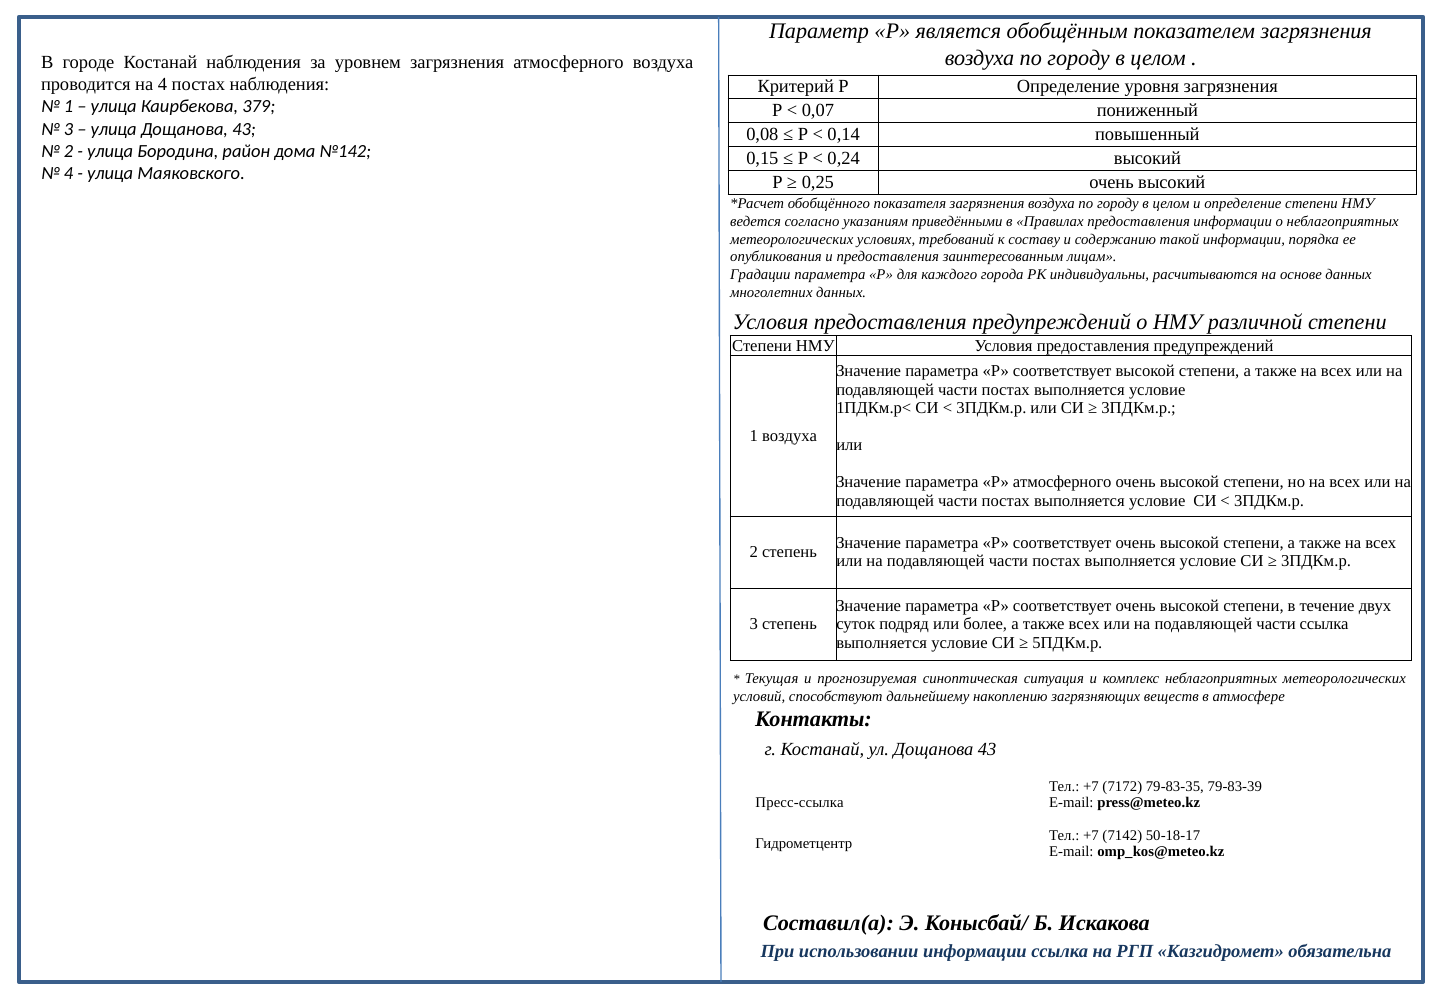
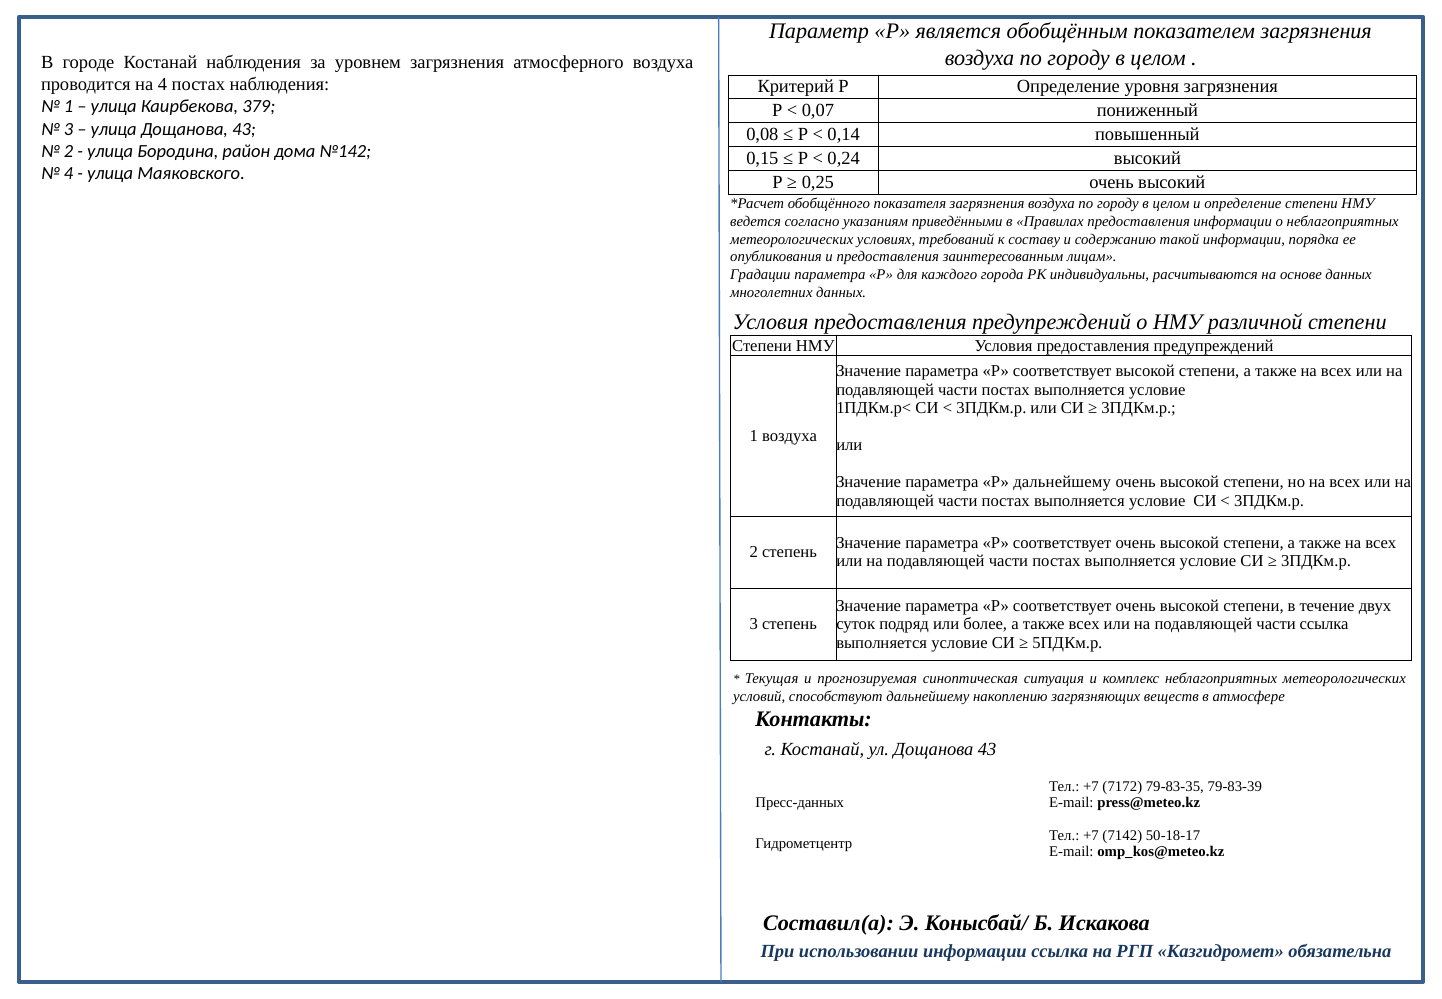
Р атмосферного: атмосферного -> дальнейшему (1062, 482)
Пресс-ссылка: Пресс-ссылка -> Пресс-данных (800, 802)
